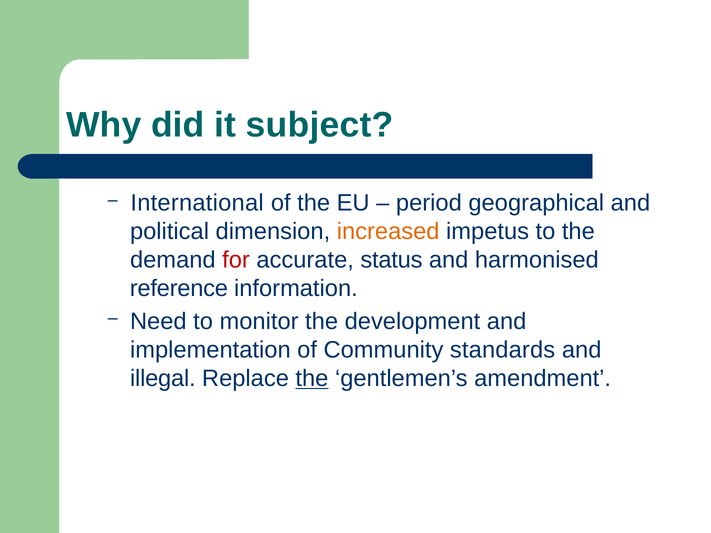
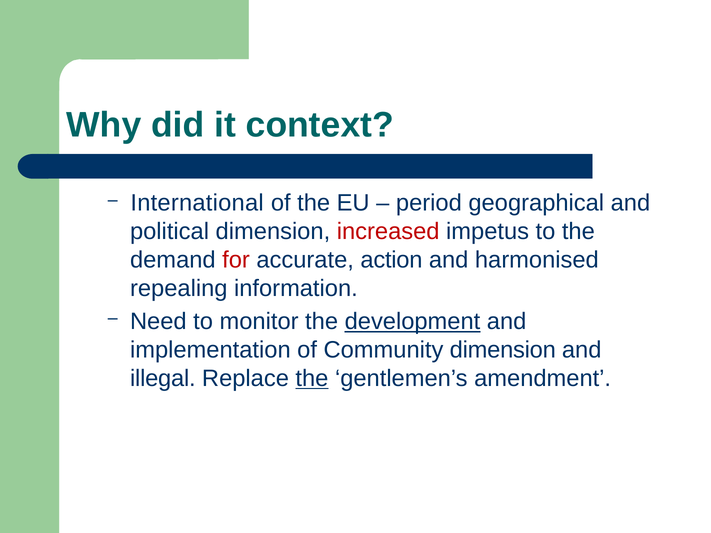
subject: subject -> context (320, 125)
increased colour: orange -> red (388, 232)
status: status -> action (391, 260)
reference: reference -> repealing (179, 288)
development underline: none -> present (412, 322)
Community standards: standards -> dimension (503, 350)
